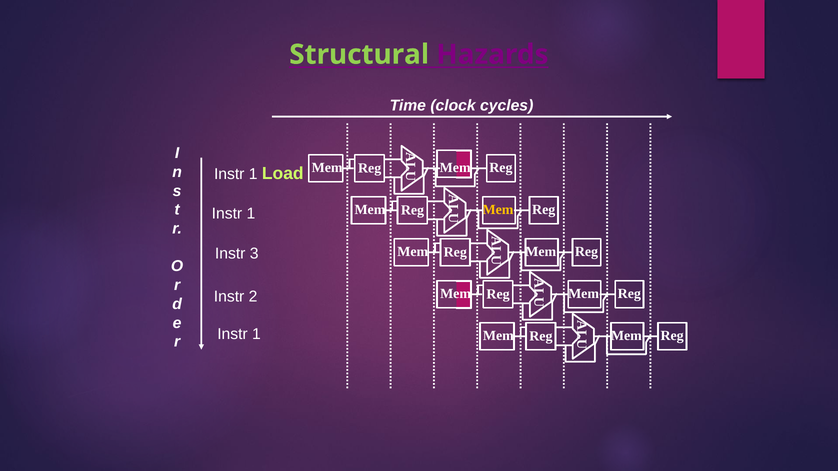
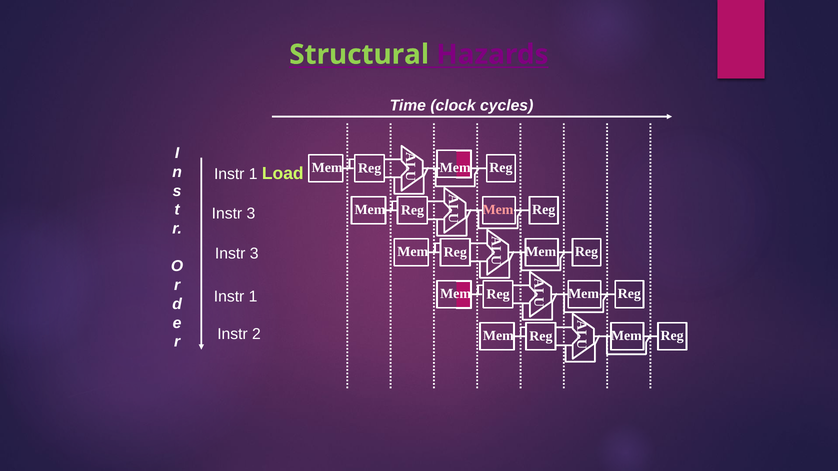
Mem colour: yellow -> pink (498, 210)
1: 1 -> 3 (251, 214)
2: 2 -> 1 (253, 297)
1: 1 -> 2 (256, 334)
